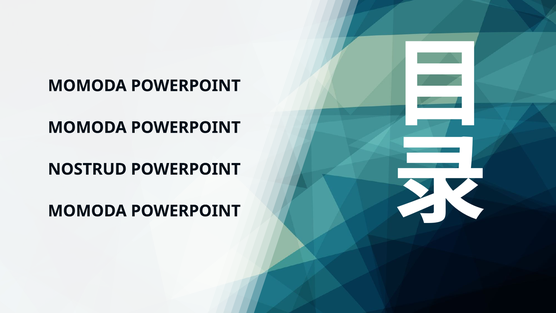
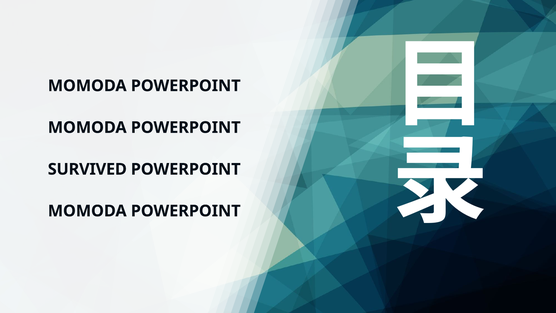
NOSTRUD: NOSTRUD -> SURVIVED (87, 169)
